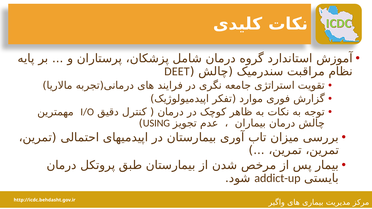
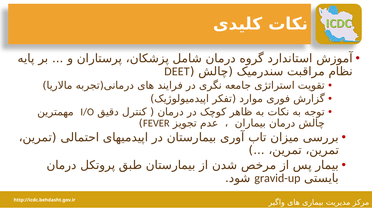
USING: USING -> FEVER (156, 123)
addict-up: addict-up -> gravid-up (277, 178)
